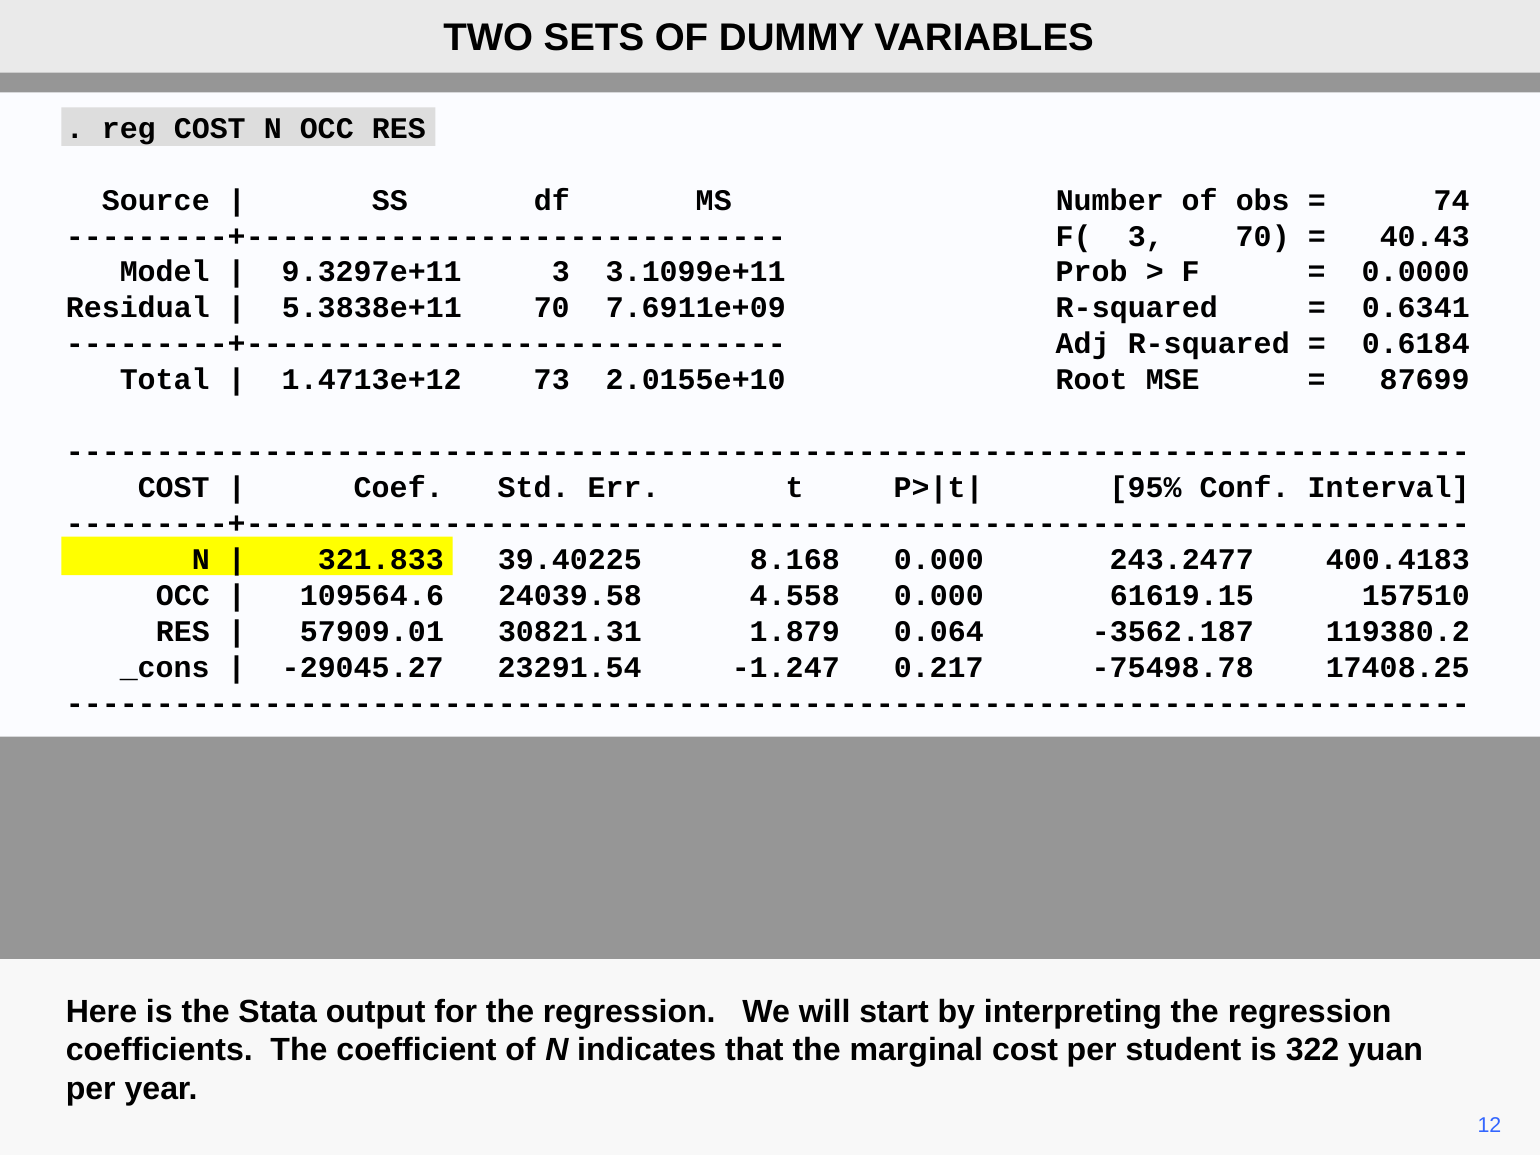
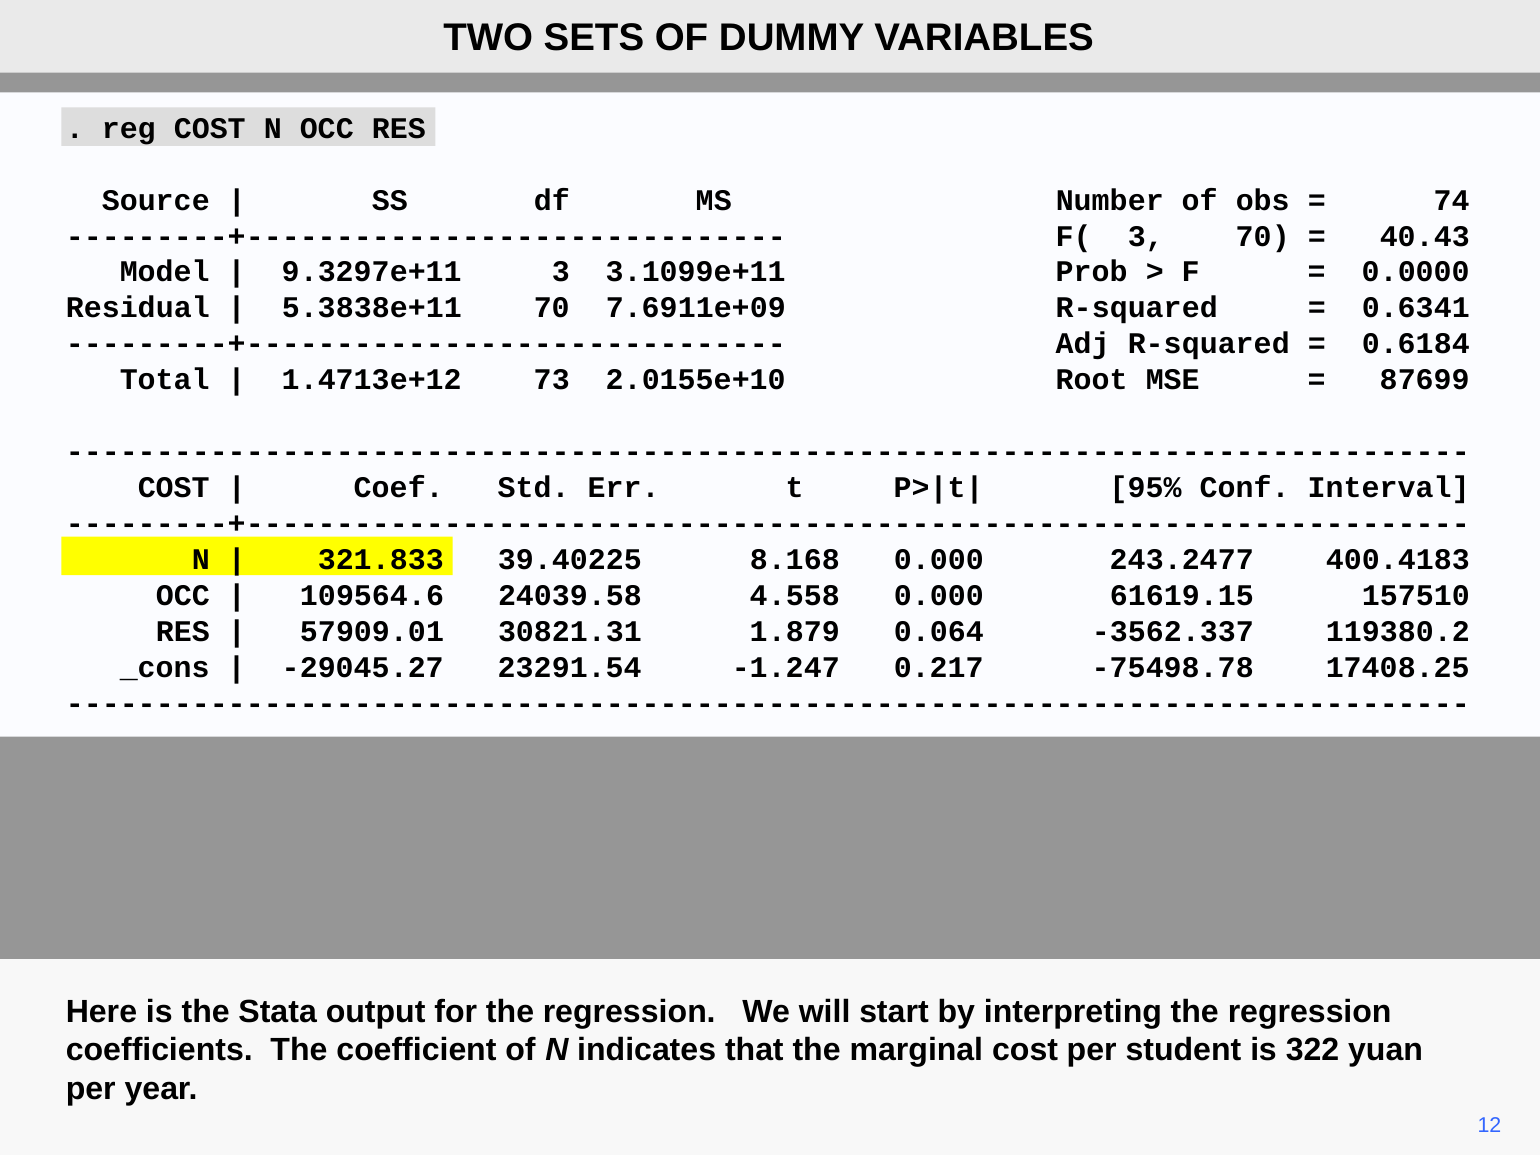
-3562.187: -3562.187 -> -3562.337 (1173, 632)
